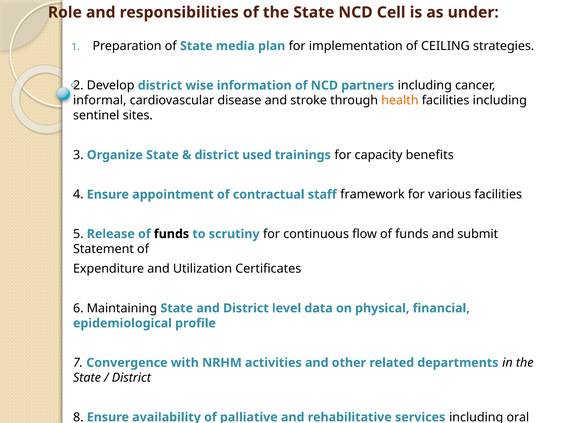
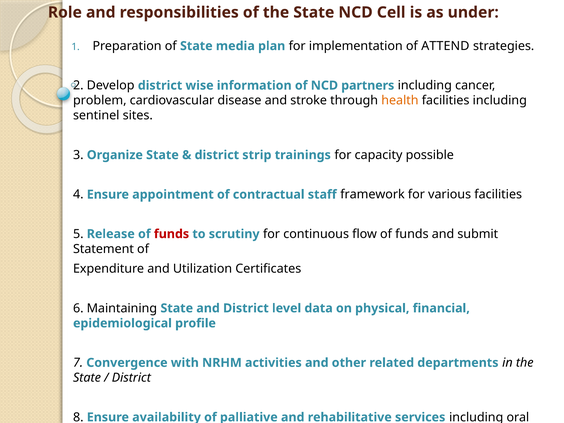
CEILING: CEILING -> ATTEND (445, 46)
informal: informal -> problem (100, 100)
used: used -> strip (257, 155)
benefits: benefits -> possible (430, 155)
funds colour: black -> red (171, 234)
